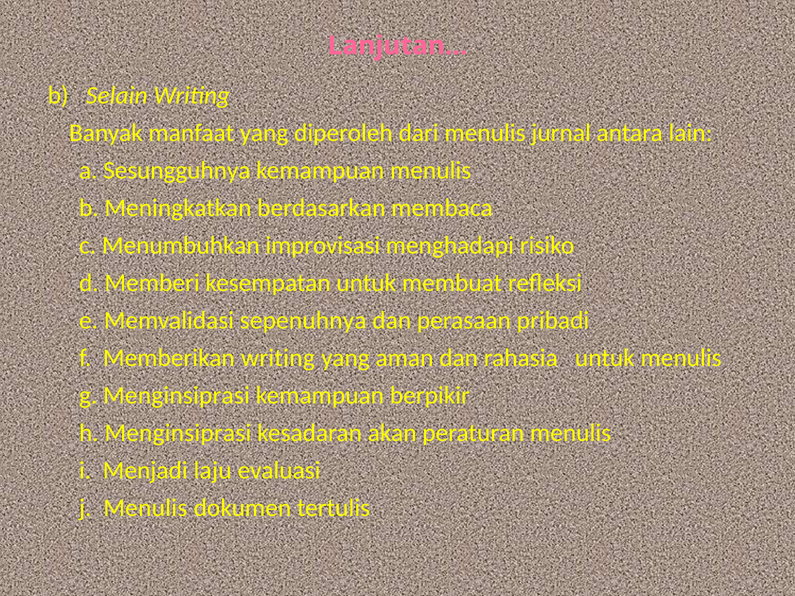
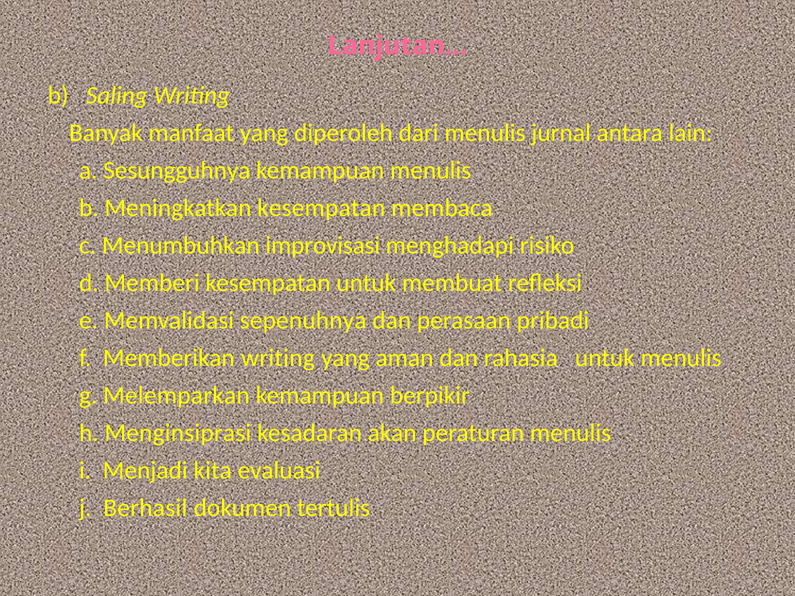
Selain: Selain -> Saling (117, 96)
Meningkatkan berdasarkan: berdasarkan -> kesempatan (321, 208)
g Menginsiprasi: Menginsiprasi -> Melemparkan (176, 396)
laju: laju -> kita (213, 471)
j Menulis: Menulis -> Berhasil (145, 508)
